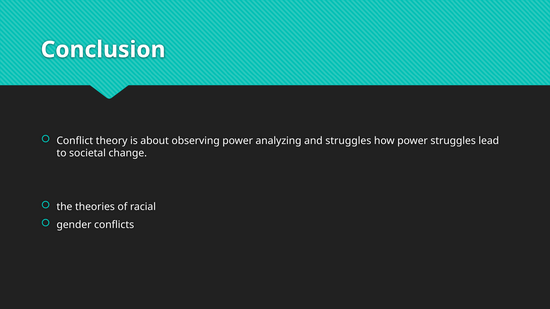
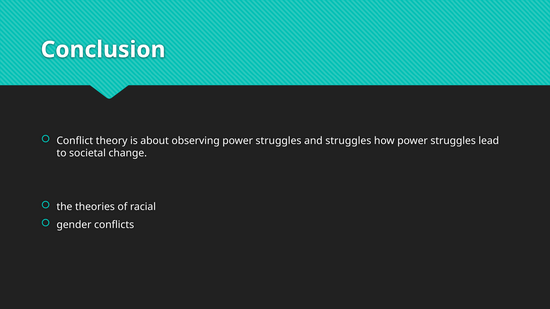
observing power analyzing: analyzing -> struggles (278, 141)
